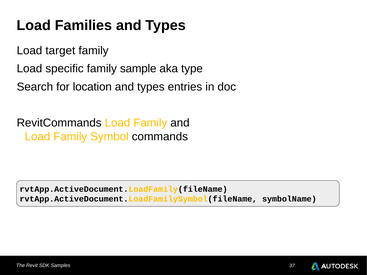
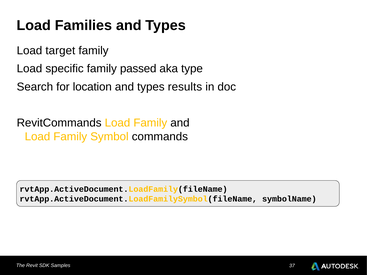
sample: sample -> passed (138, 69)
entries: entries -> results (185, 87)
